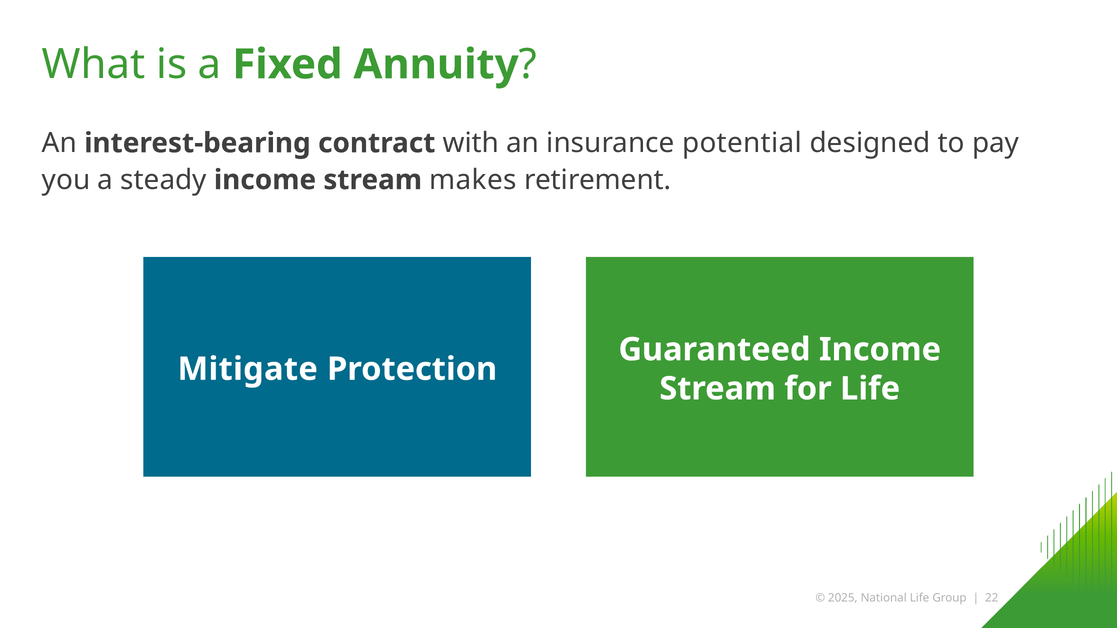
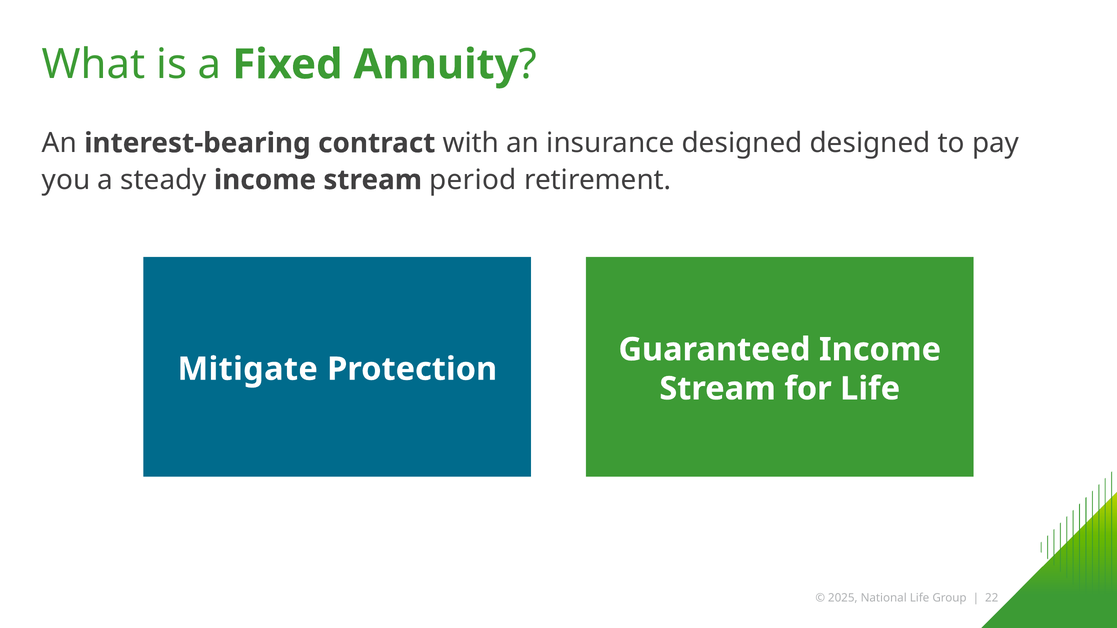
insurance potential: potential -> designed (742, 143)
makes: makes -> period (473, 180)
